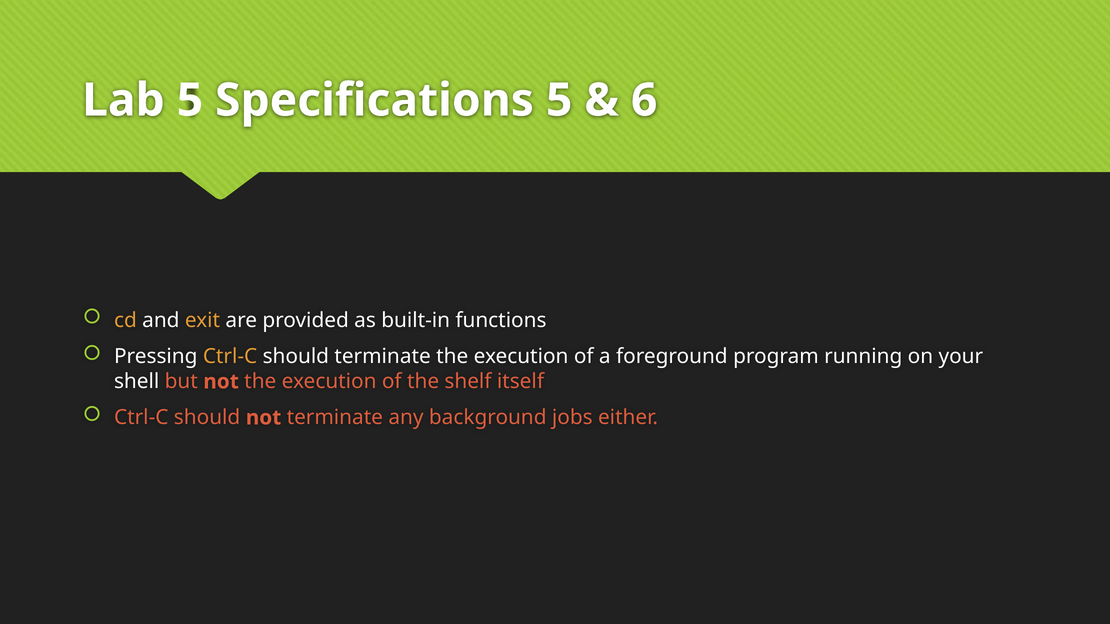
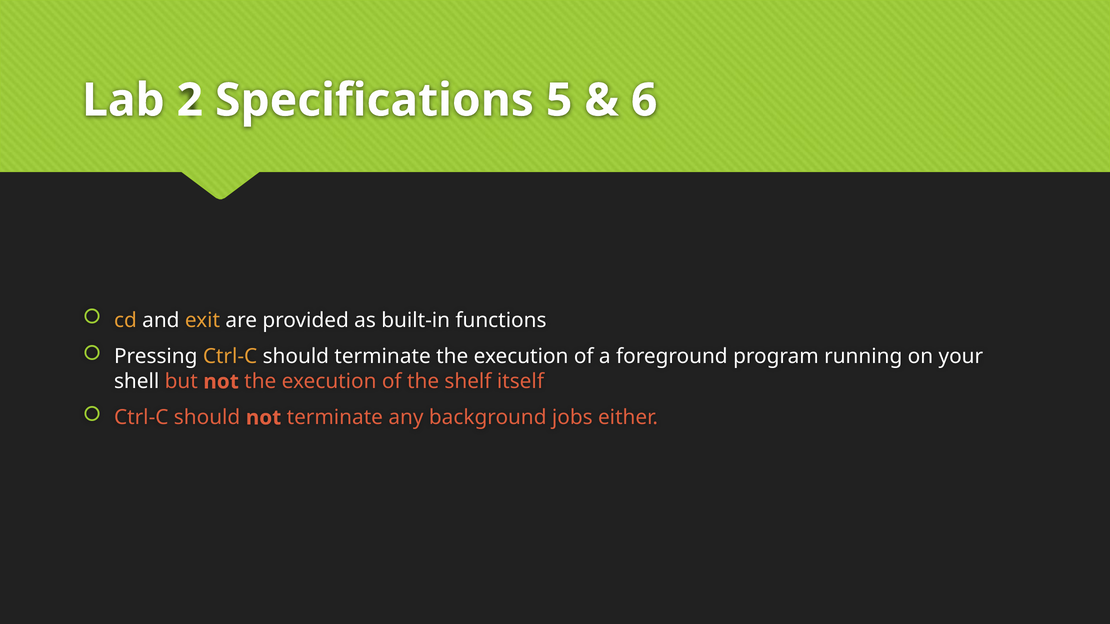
Lab 5: 5 -> 2 (190, 100)
